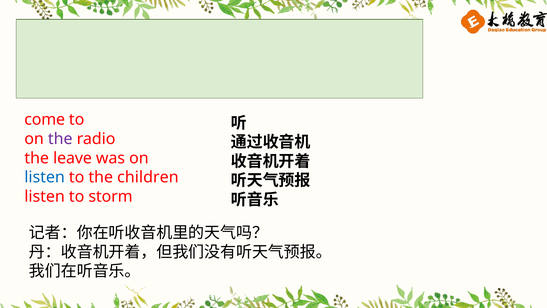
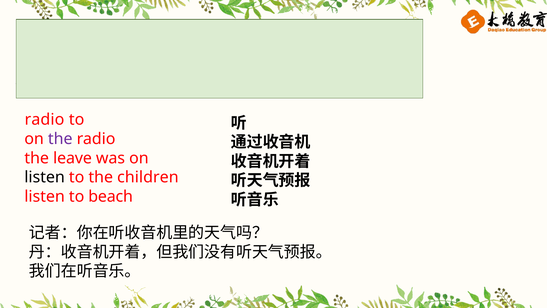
come: come -> radio (45, 120)
listen colour: blue -> black (45, 177)
storm: storm -> beach (111, 196)
